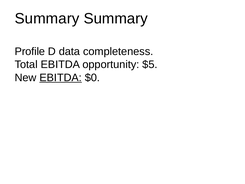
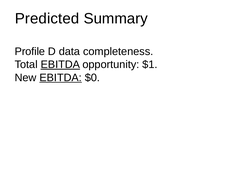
Summary: Summary -> Predicted (47, 19)
EBITDA underline: none -> present (60, 64)
$5: $5 -> $1 (150, 64)
